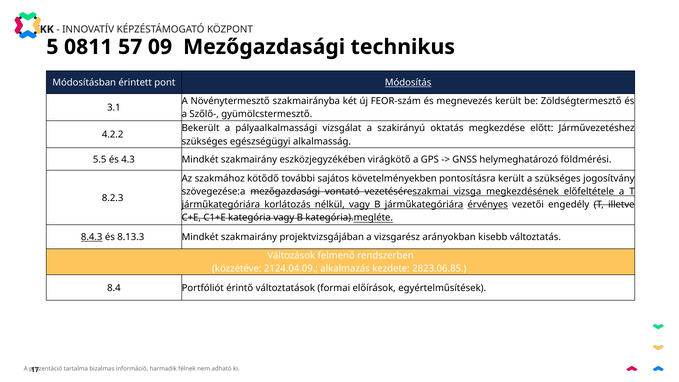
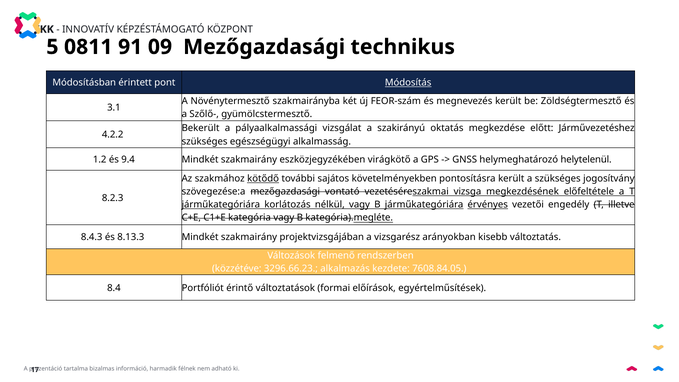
57: 57 -> 91 (130, 47)
5.5: 5.5 -> 1.2 (100, 160)
4.3: 4.3 -> 9.4 (128, 160)
földmérési: földmérési -> helytelenül (586, 160)
kötődő underline: none -> present (263, 179)
8.4.3 underline: present -> none (92, 237)
2124.04.09: 2124.04.09 -> 3296.66.23 (291, 269)
2823.06.85: 2823.06.85 -> 7608.84.05 (439, 269)
